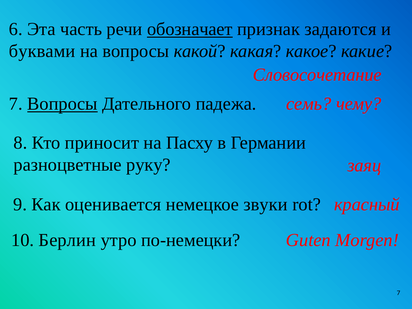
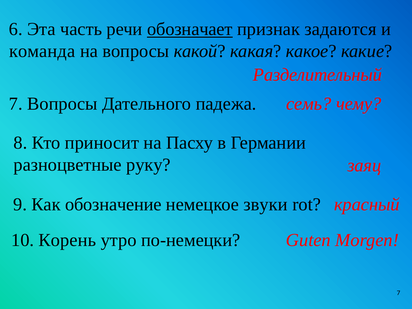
буквами: буквами -> команда (42, 51)
Словосочетание: Словосочетание -> Разделительный (317, 75)
Вопросы underline: present -> none (62, 104)
оценивается: оценивается -> обозначение (113, 204)
Берлин: Берлин -> Корень (67, 240)
